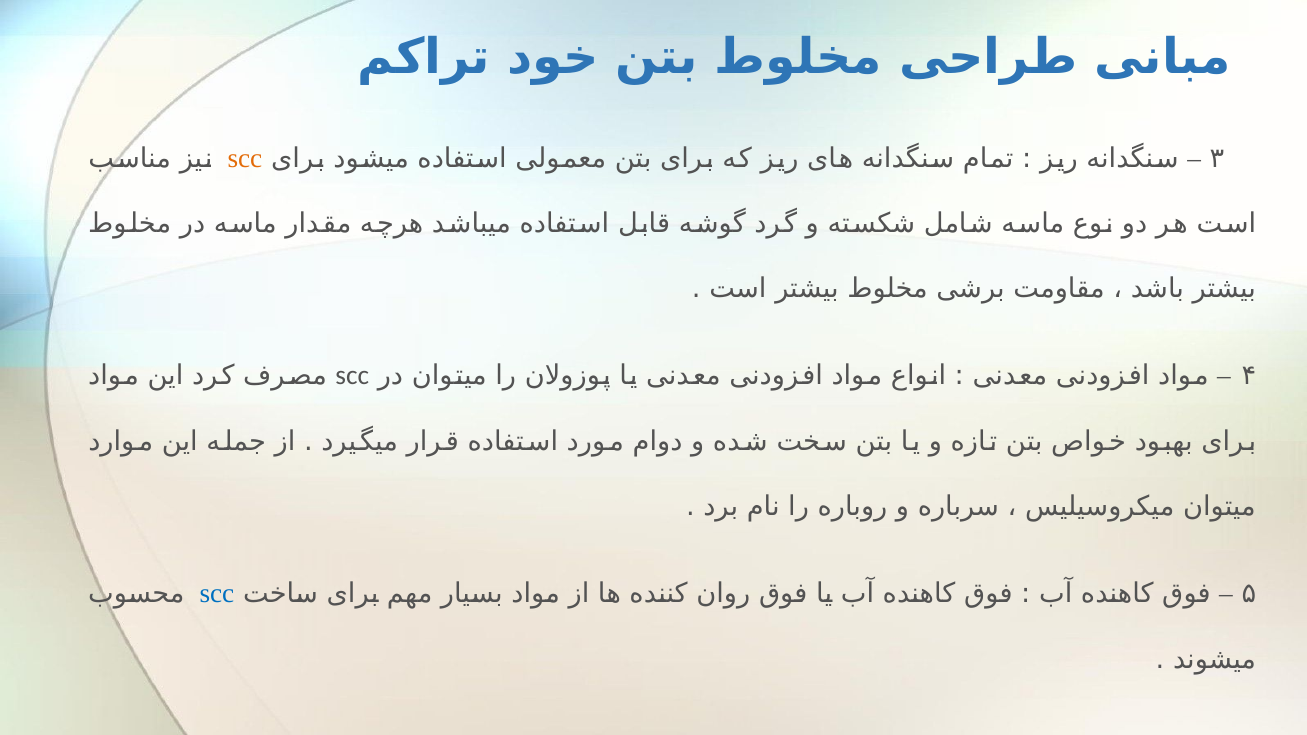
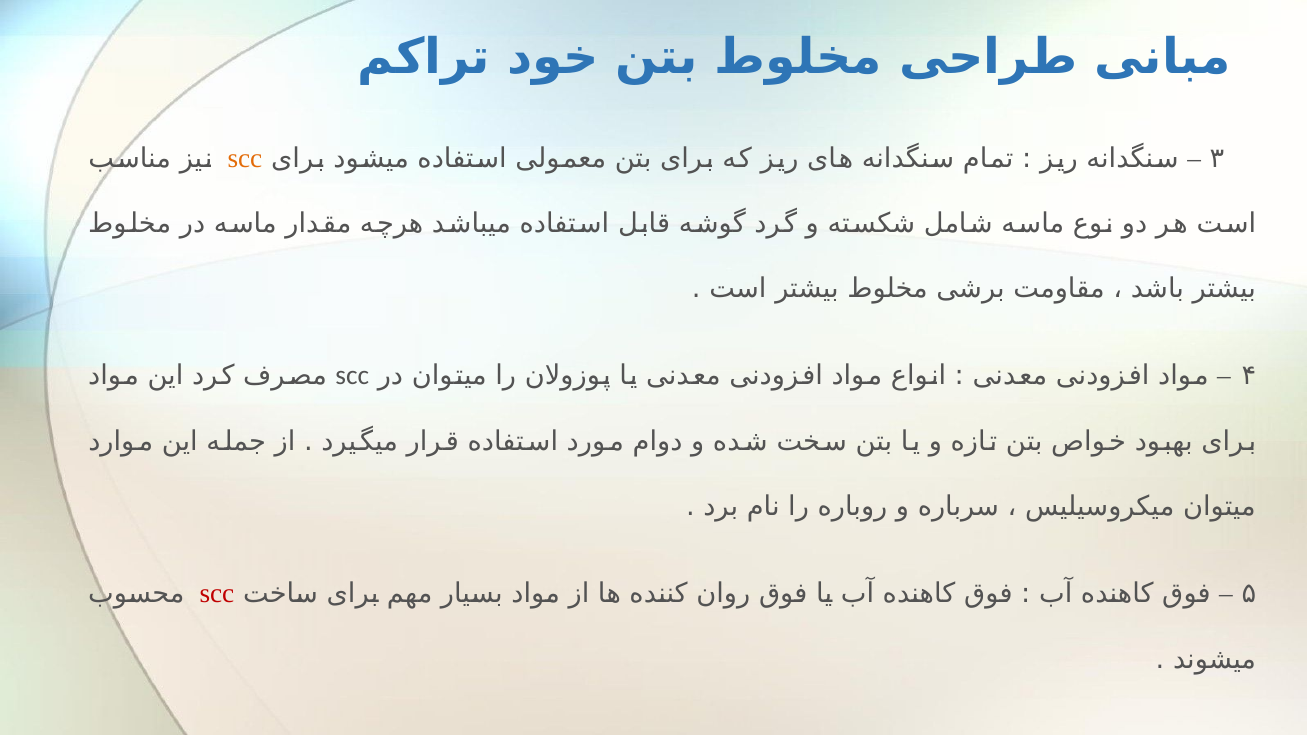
scc colour: blue -> red (217, 594)
